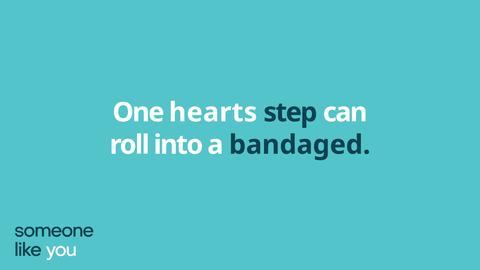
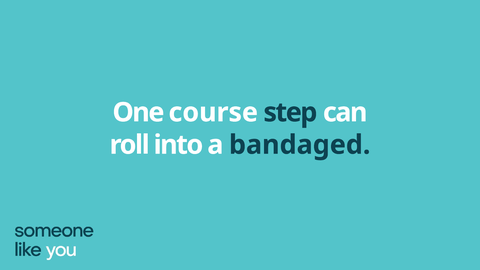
hearts: hearts -> course (213, 112)
